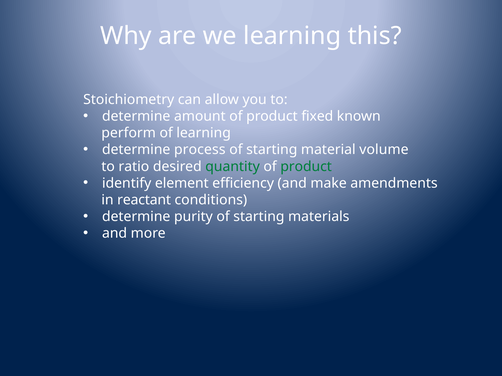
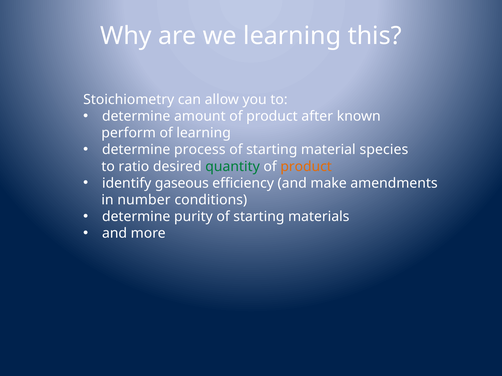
fixed: fixed -> after (317, 116)
volume: volume -> species (384, 150)
product colour: green -> orange (306, 167)
element: element -> gaseous (182, 183)
reactant: reactant -> number (144, 200)
